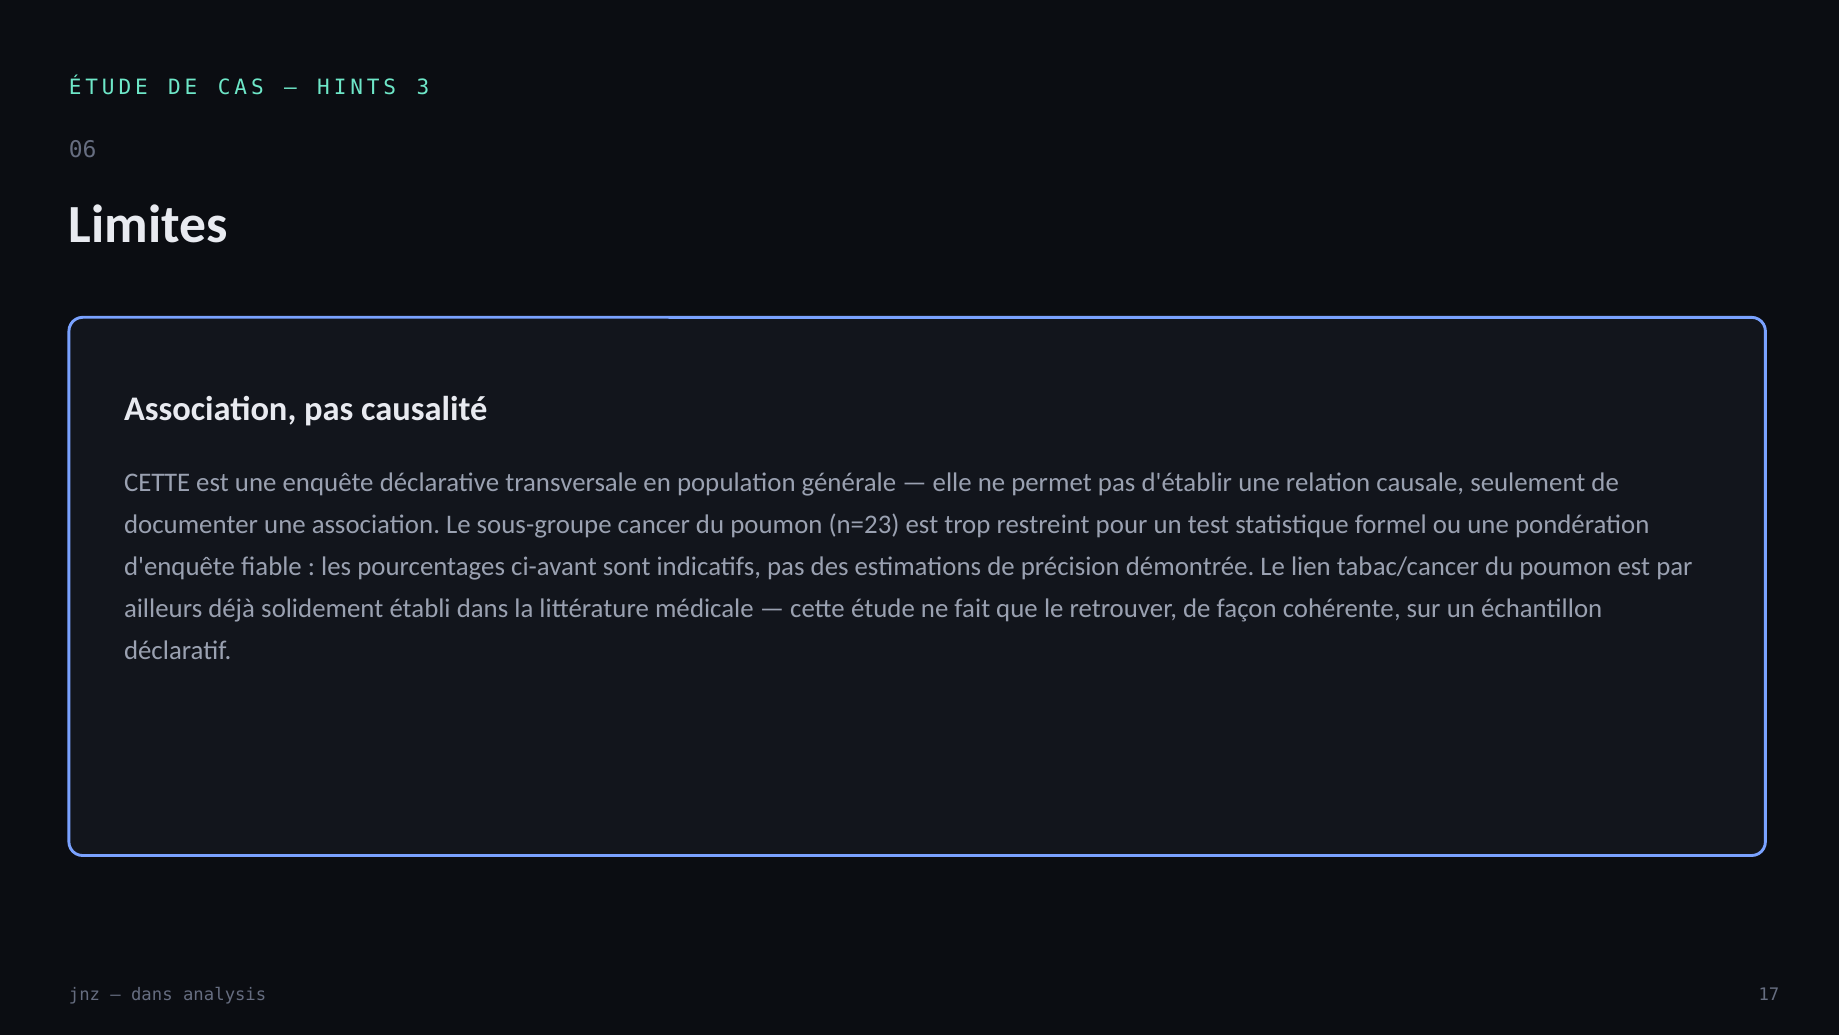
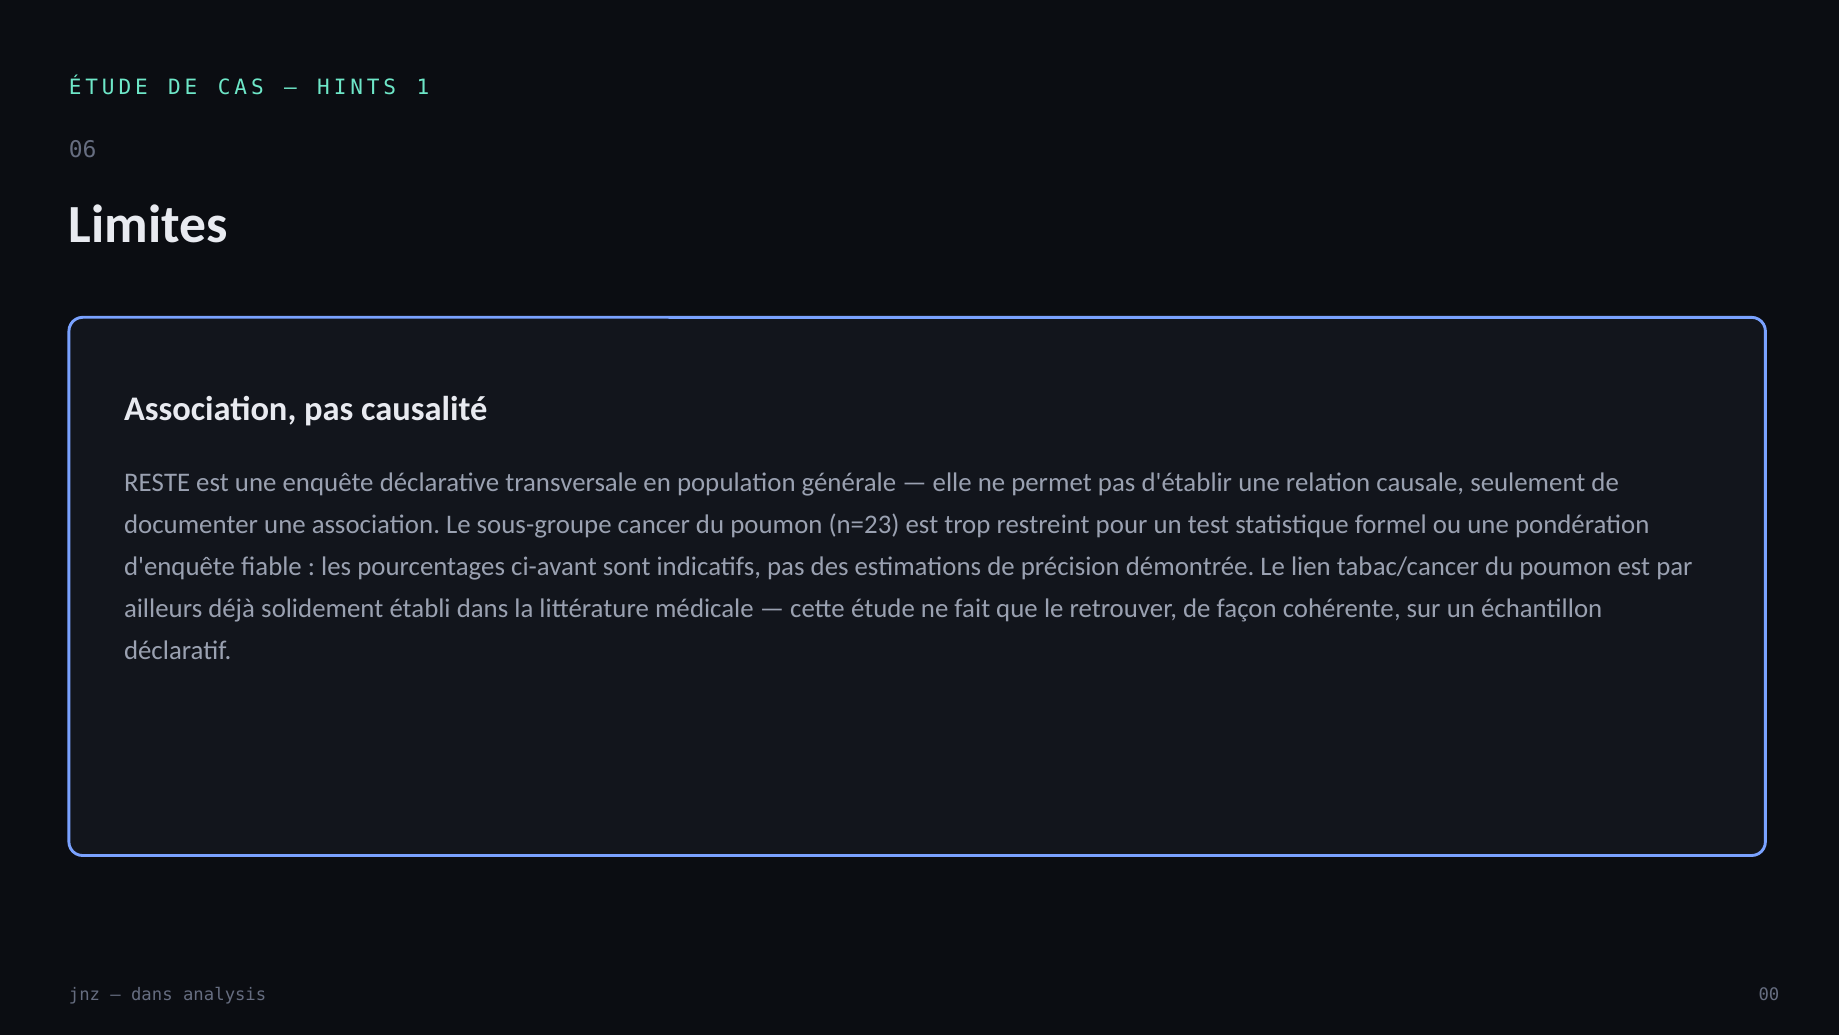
3: 3 -> 1 (423, 88)
CETTE: CETTE -> RESTE (157, 483)
17: 17 -> 00 (1769, 994)
